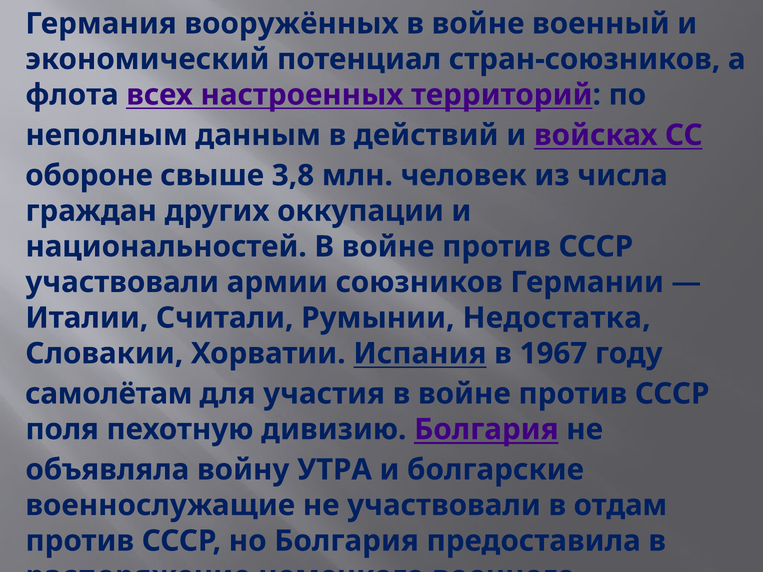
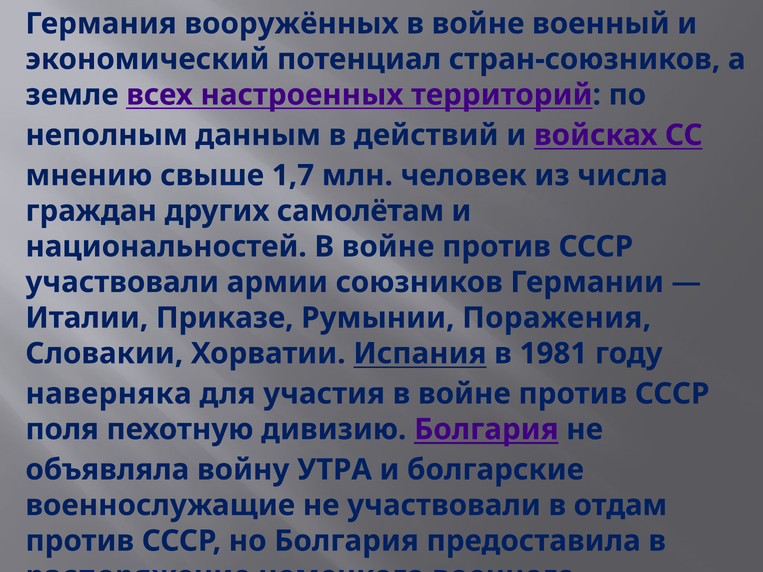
флота: флота -> земле (72, 95)
обороне: обороне -> мнению (89, 175)
3,8: 3,8 -> 1,7 (293, 175)
оккупации: оккупации -> самолётам (361, 211)
Считали: Считали -> Приказе (225, 318)
Недостатка: Недостатка -> Поражения (557, 318)
1967: 1967 -> 1981 (553, 354)
самолётам: самолётам -> наверняка (109, 394)
